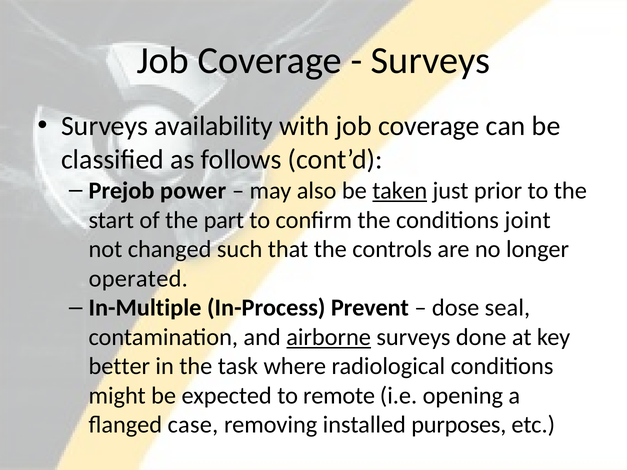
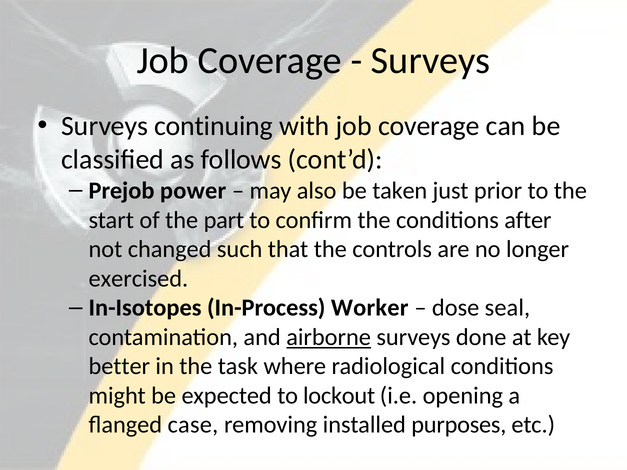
availability: availability -> continuing (214, 126)
taken underline: present -> none (400, 191)
joint: joint -> after (528, 220)
operated: operated -> exercised (138, 279)
In-Multiple: In-Multiple -> In-Isotopes (145, 308)
Prevent: Prevent -> Worker (370, 308)
remote: remote -> lockout (339, 396)
